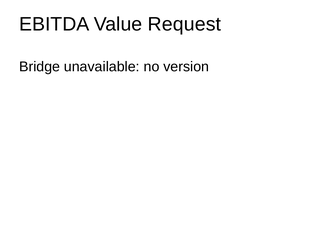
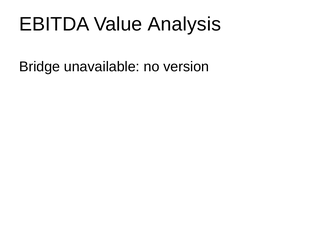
Request: Request -> Analysis (184, 24)
